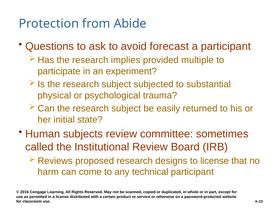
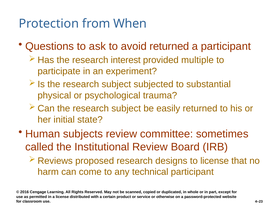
Abide: Abide -> When (130, 24)
avoid forecast: forecast -> returned (169, 46)
implies: implies -> interest (126, 60)
